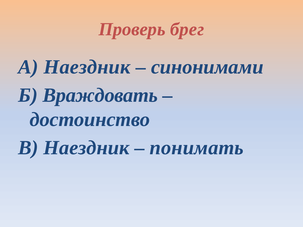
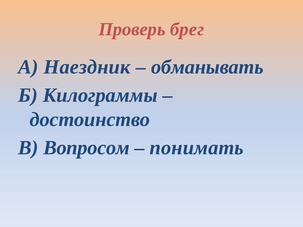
синонимами: синонимами -> обманывать (207, 67)
Враждовать: Враждовать -> Килограммы (100, 95)
В Наездник: Наездник -> Вопросом (87, 148)
